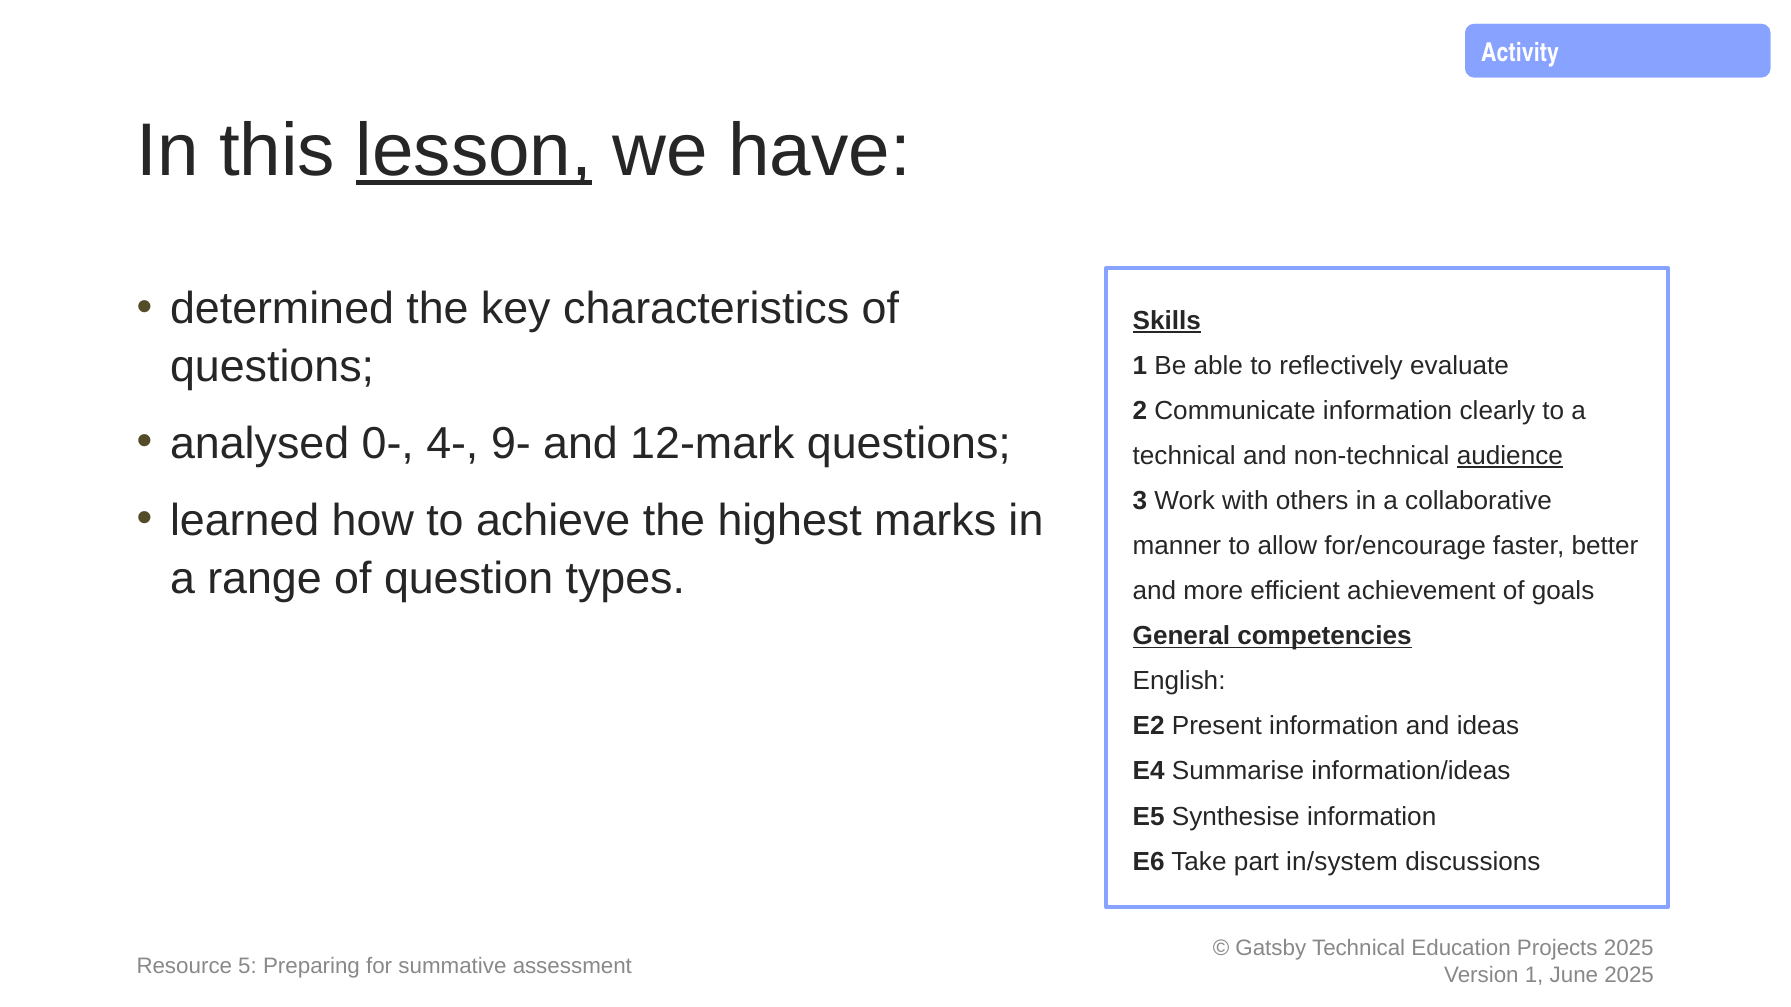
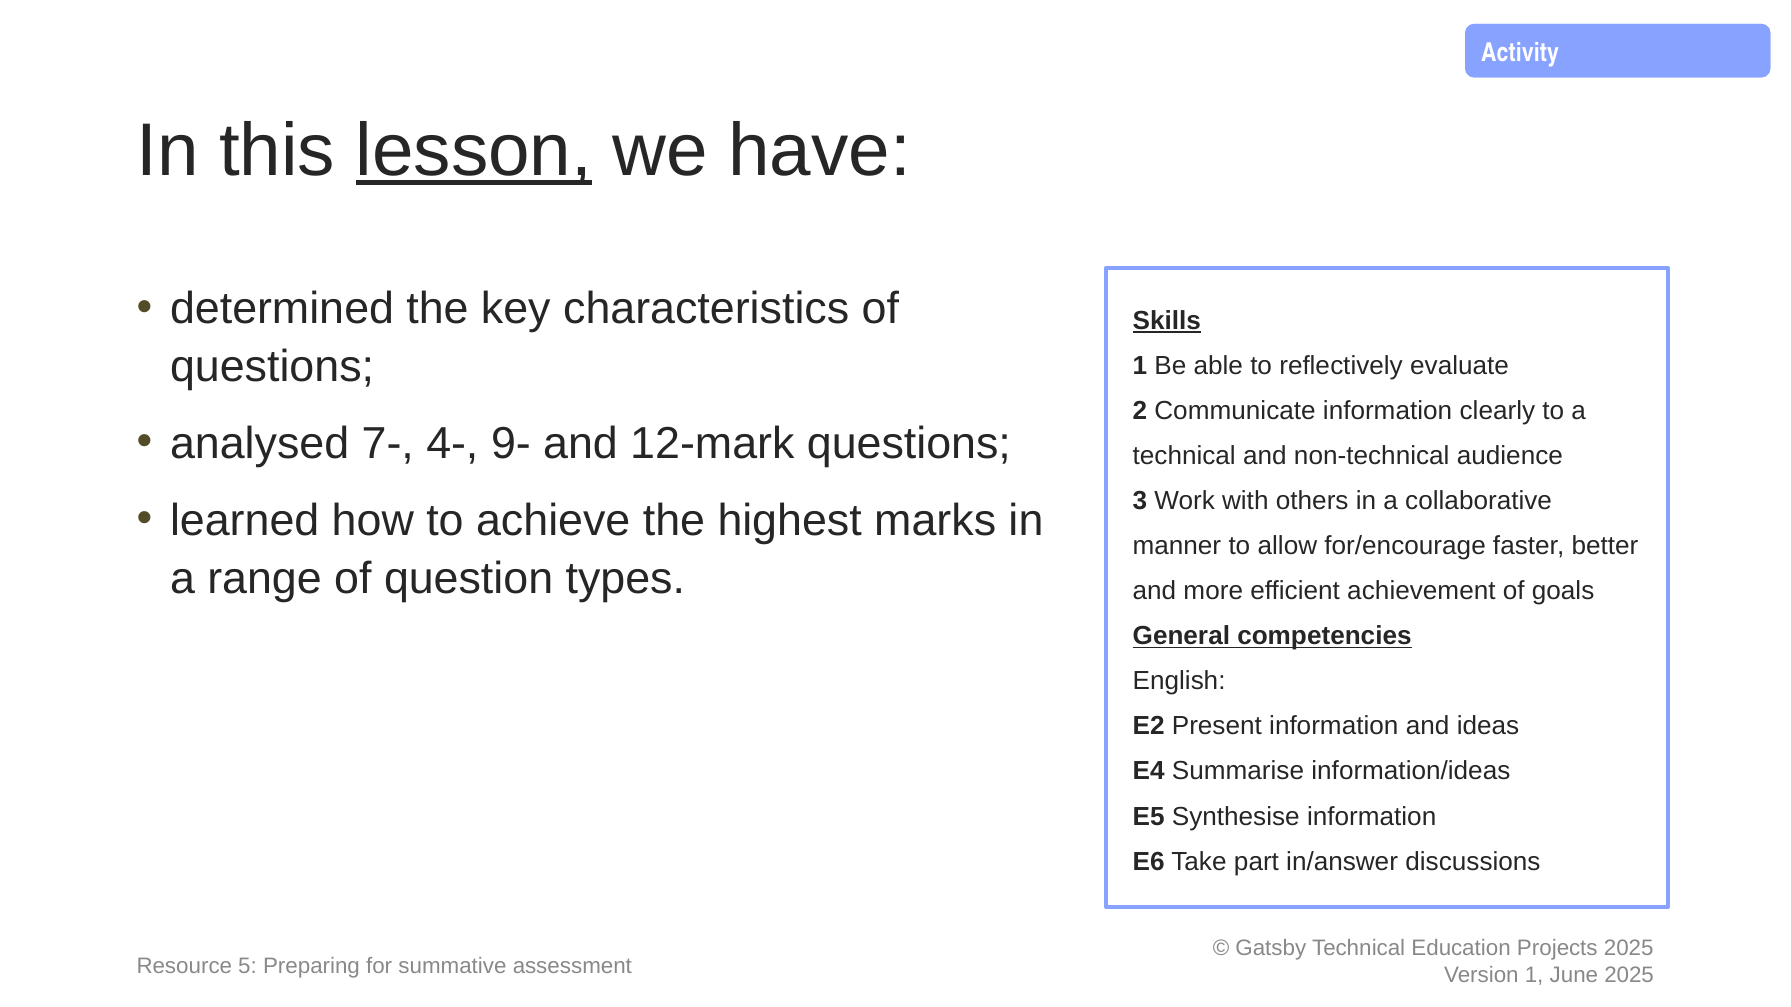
0-: 0- -> 7- (388, 444)
audience underline: present -> none (1510, 456)
in/system: in/system -> in/answer (1342, 862)
